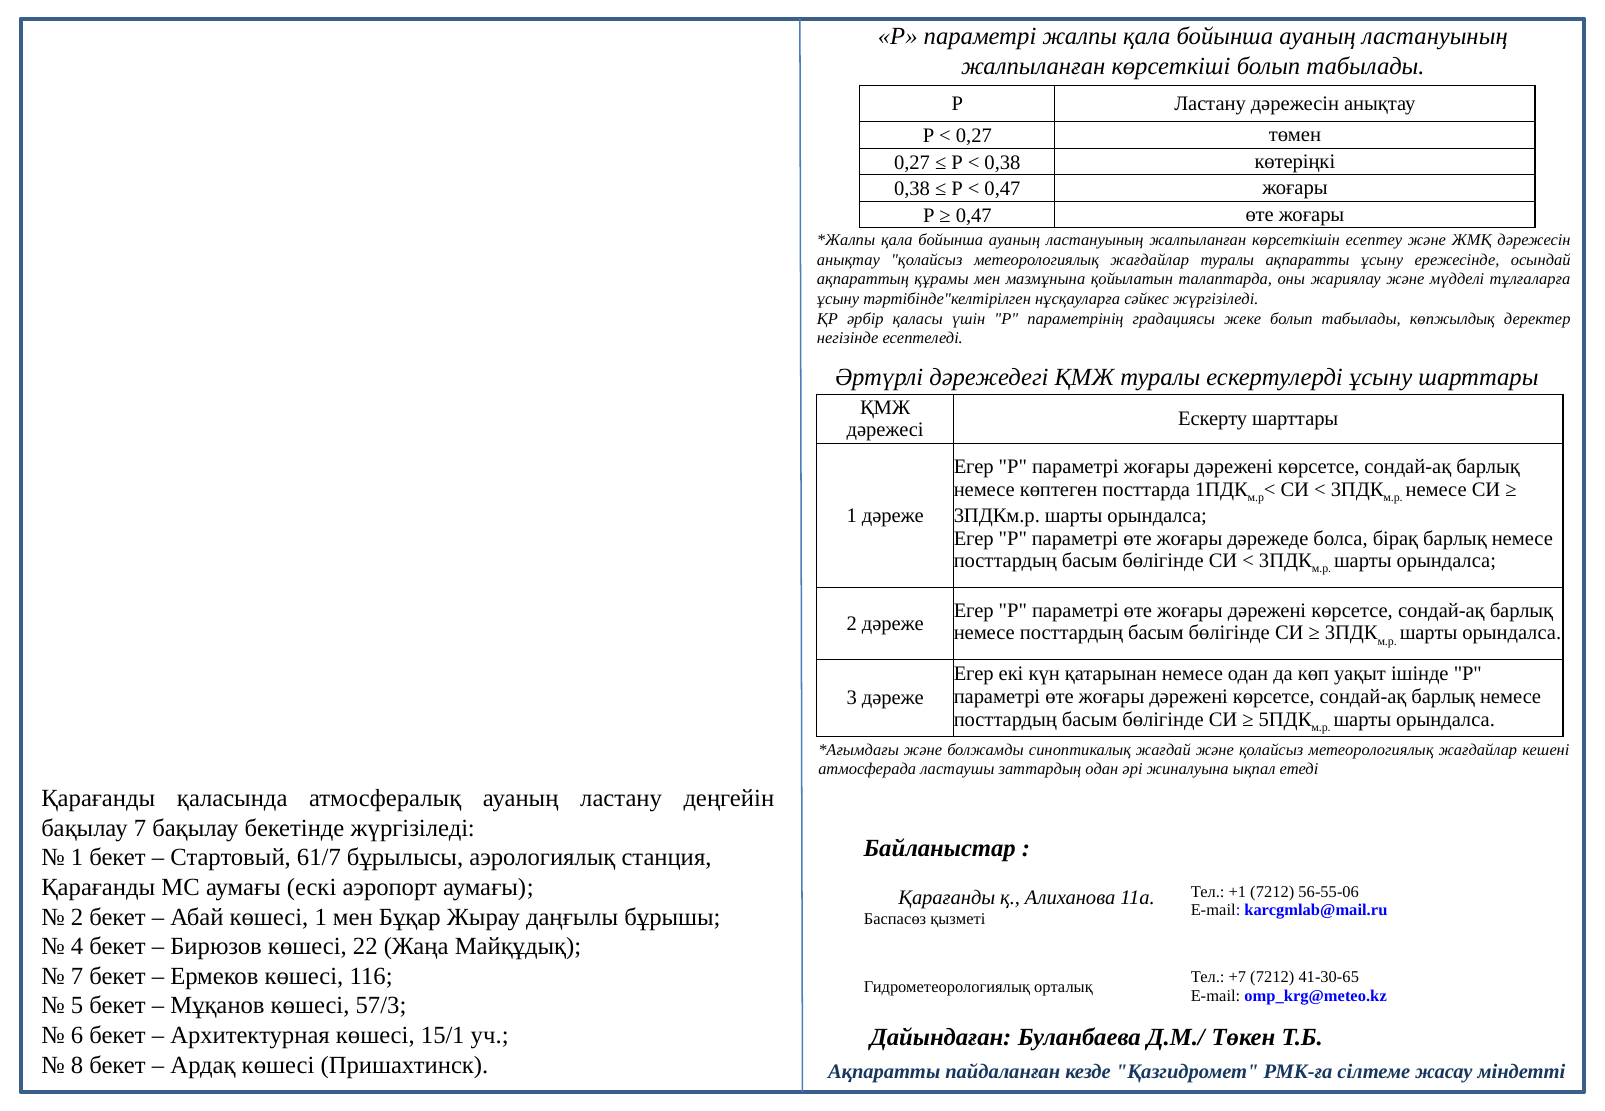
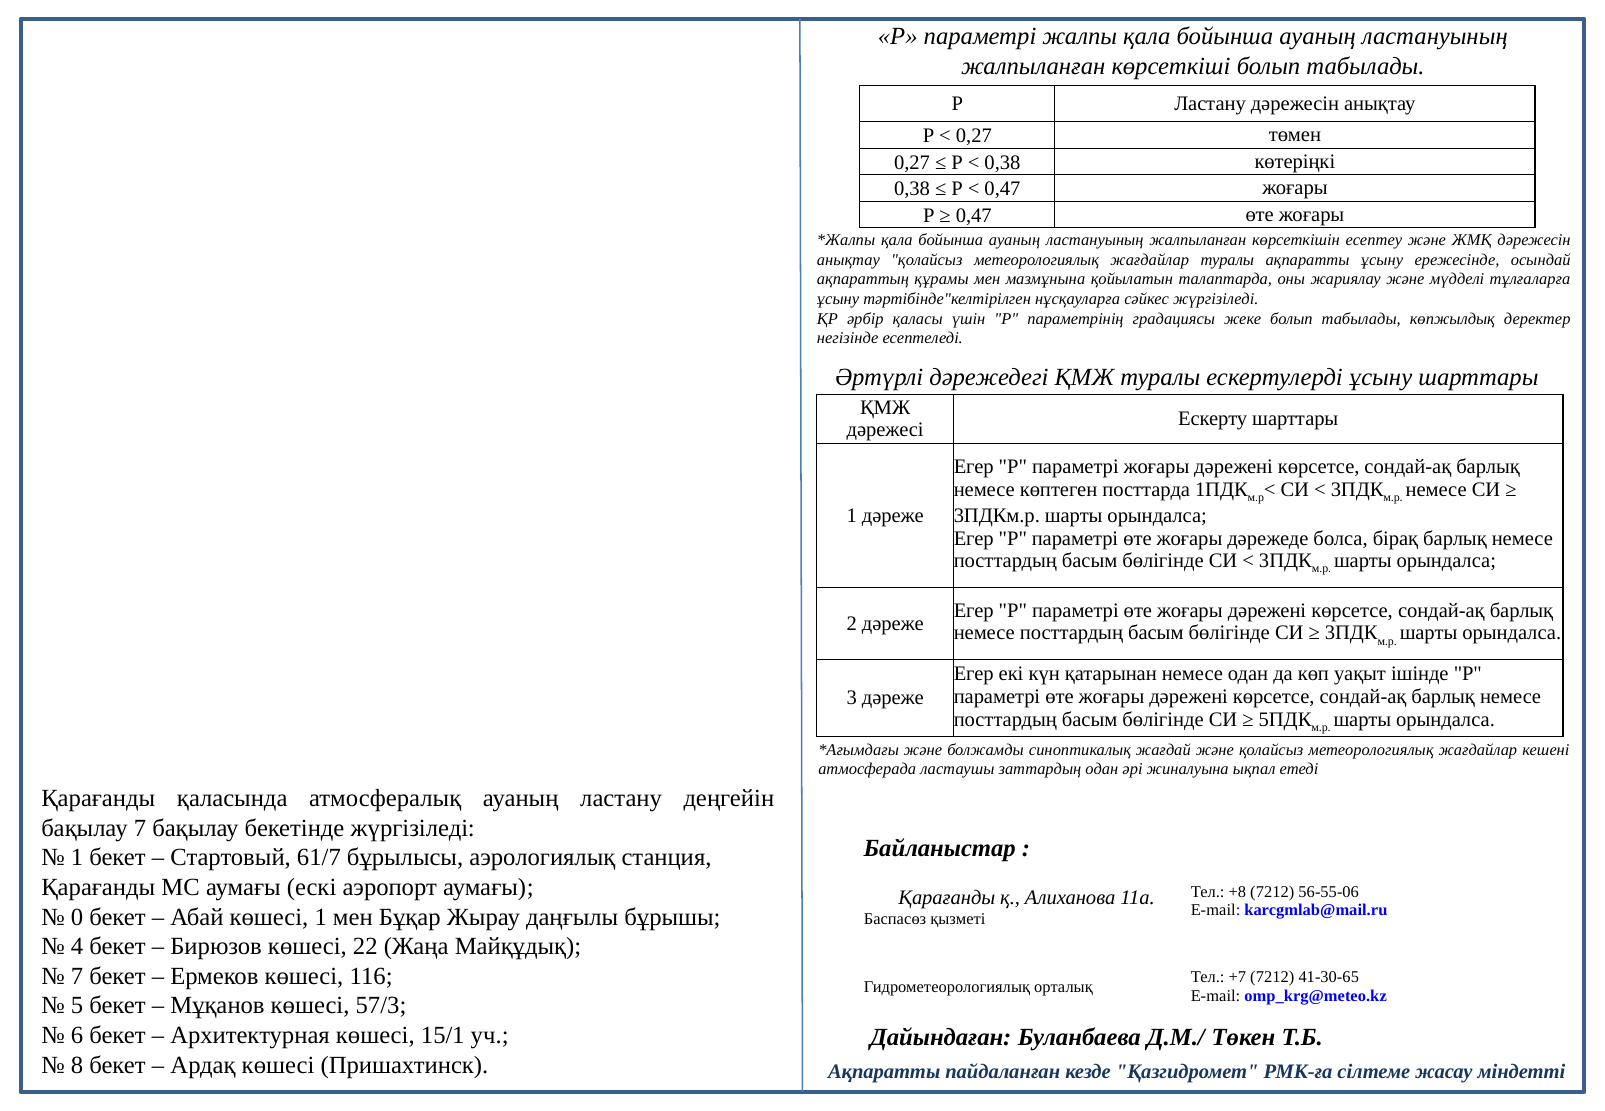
+1: +1 -> +8 (1237, 892)
2: 2 -> 0 (77, 917)
